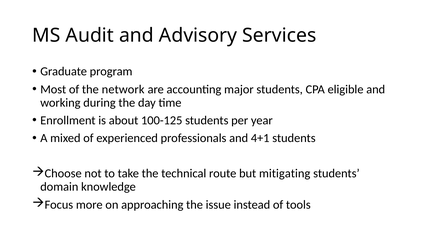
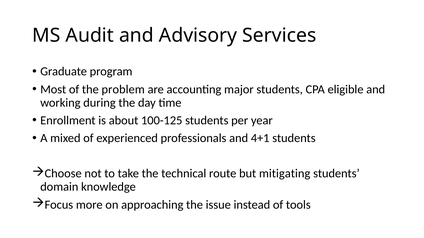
network: network -> problem (123, 89)
